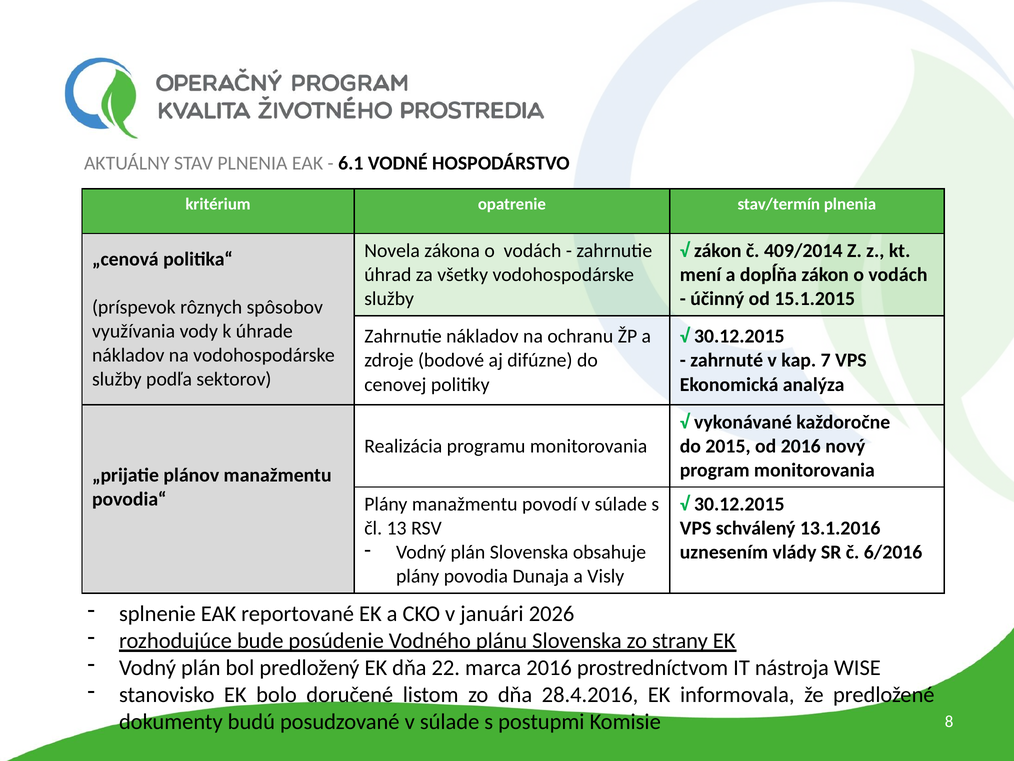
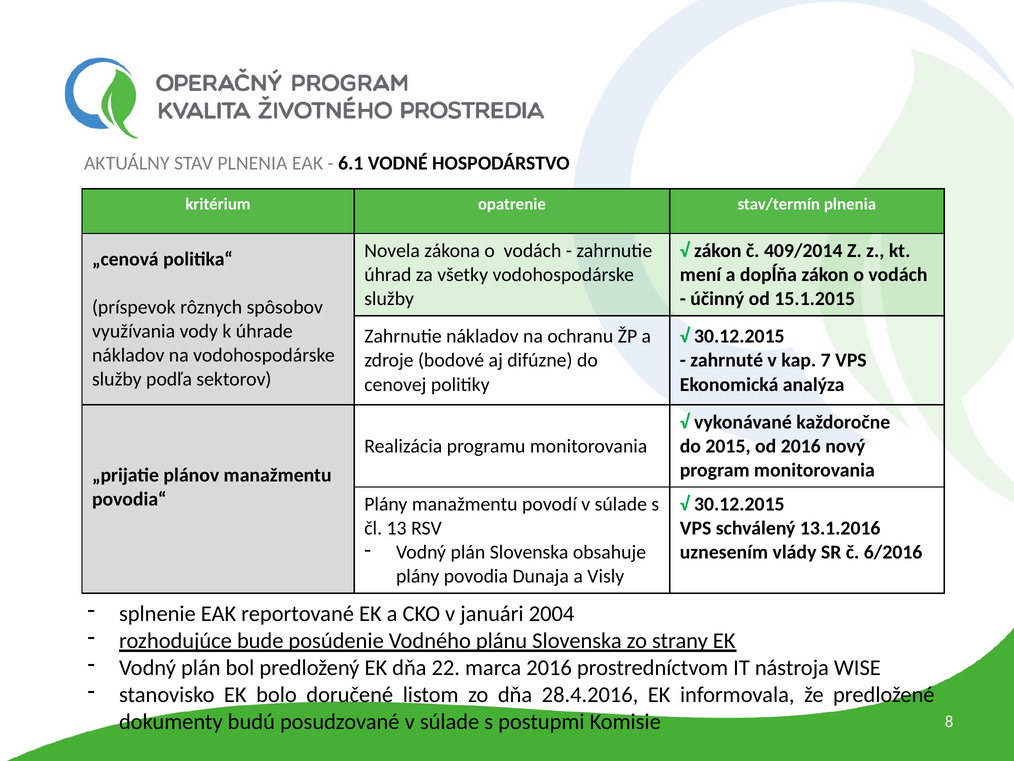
2026: 2026 -> 2004 (552, 613)
